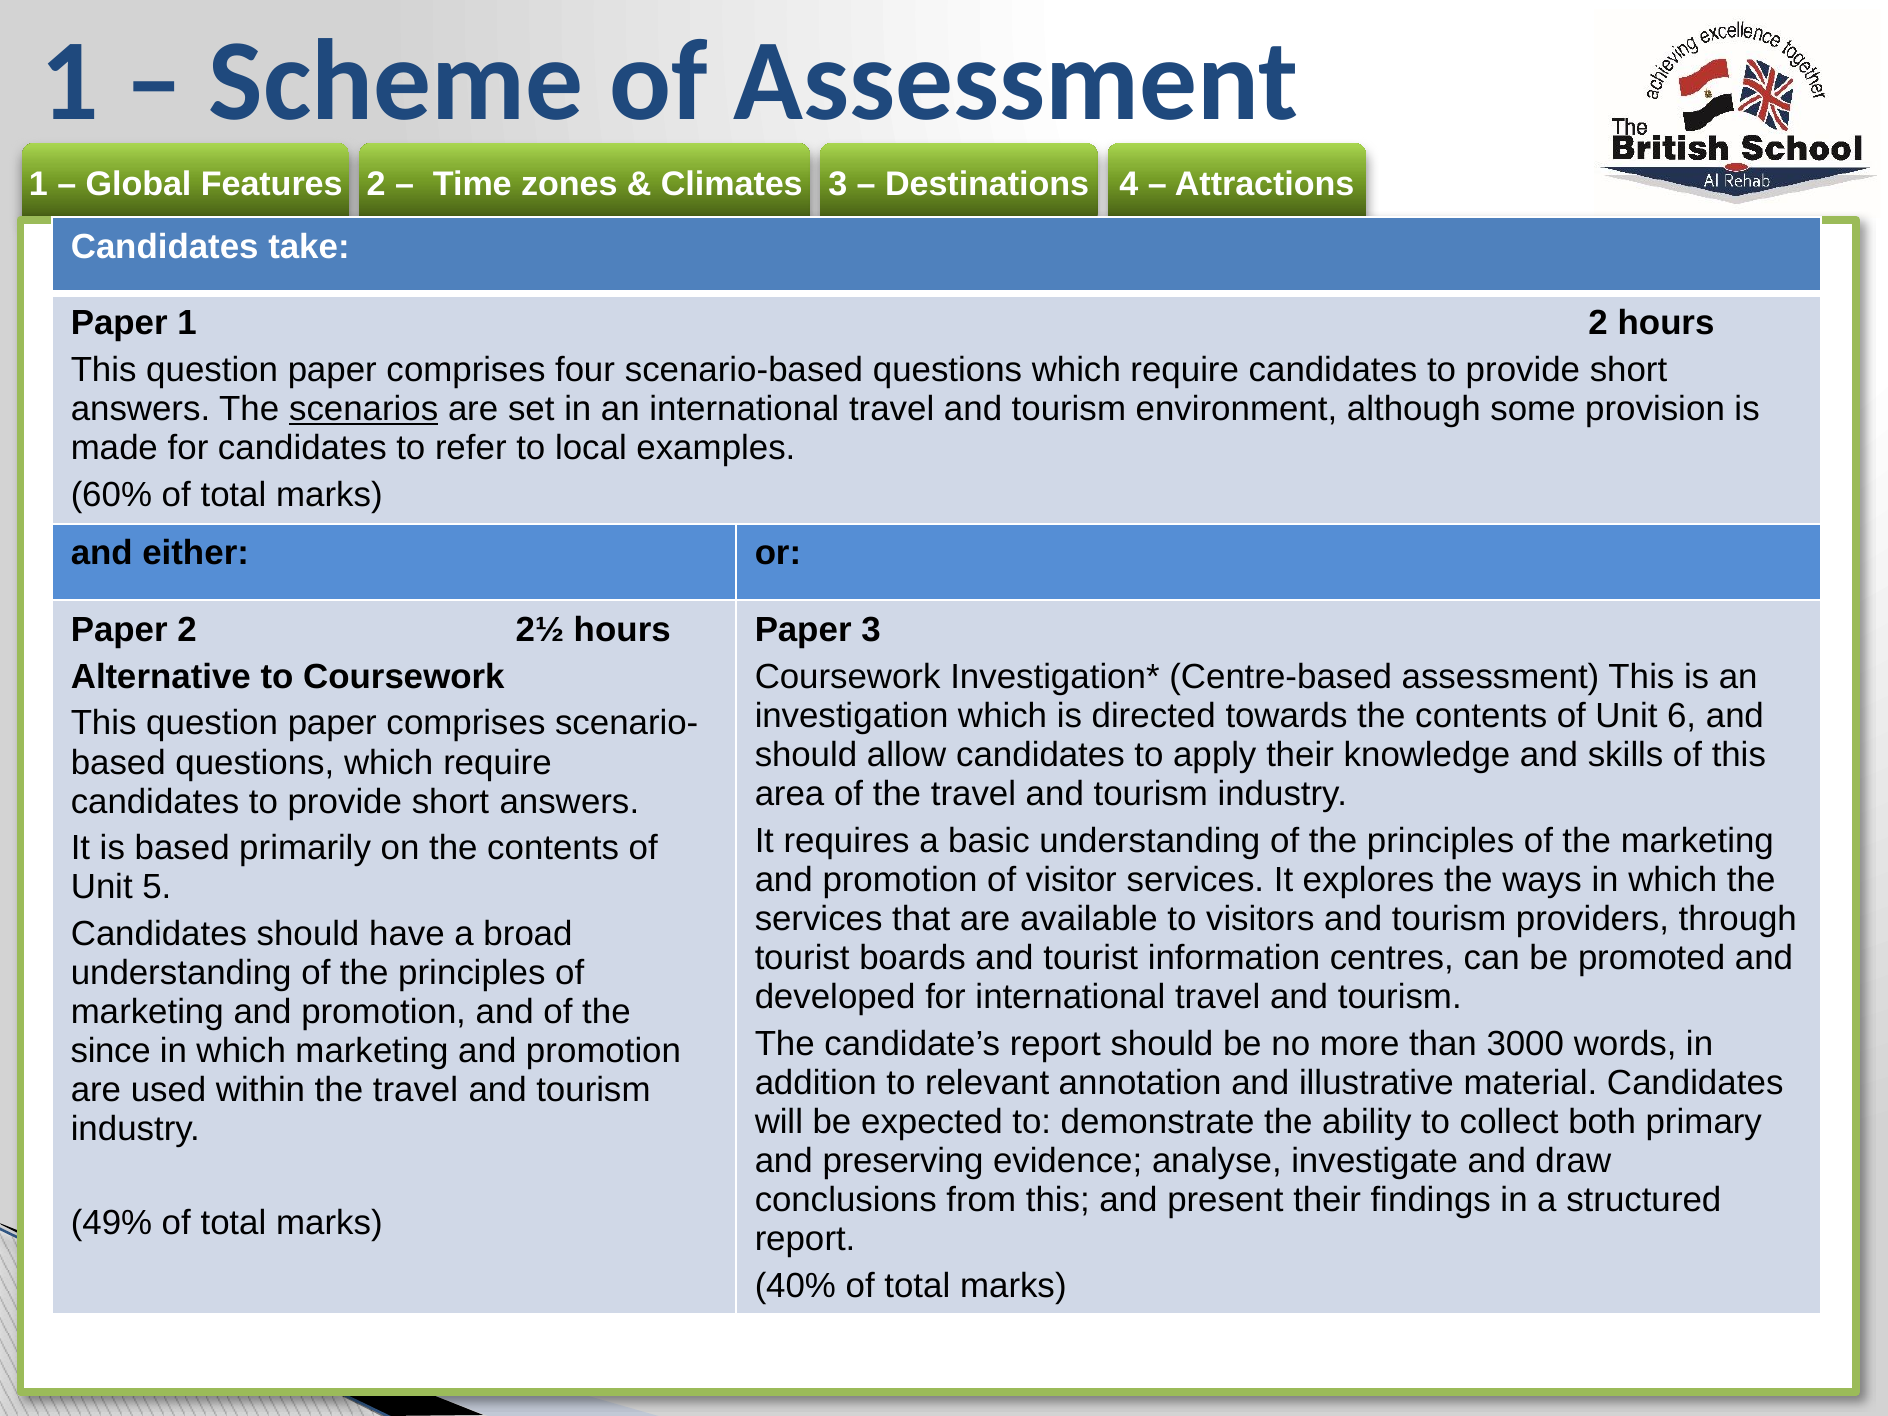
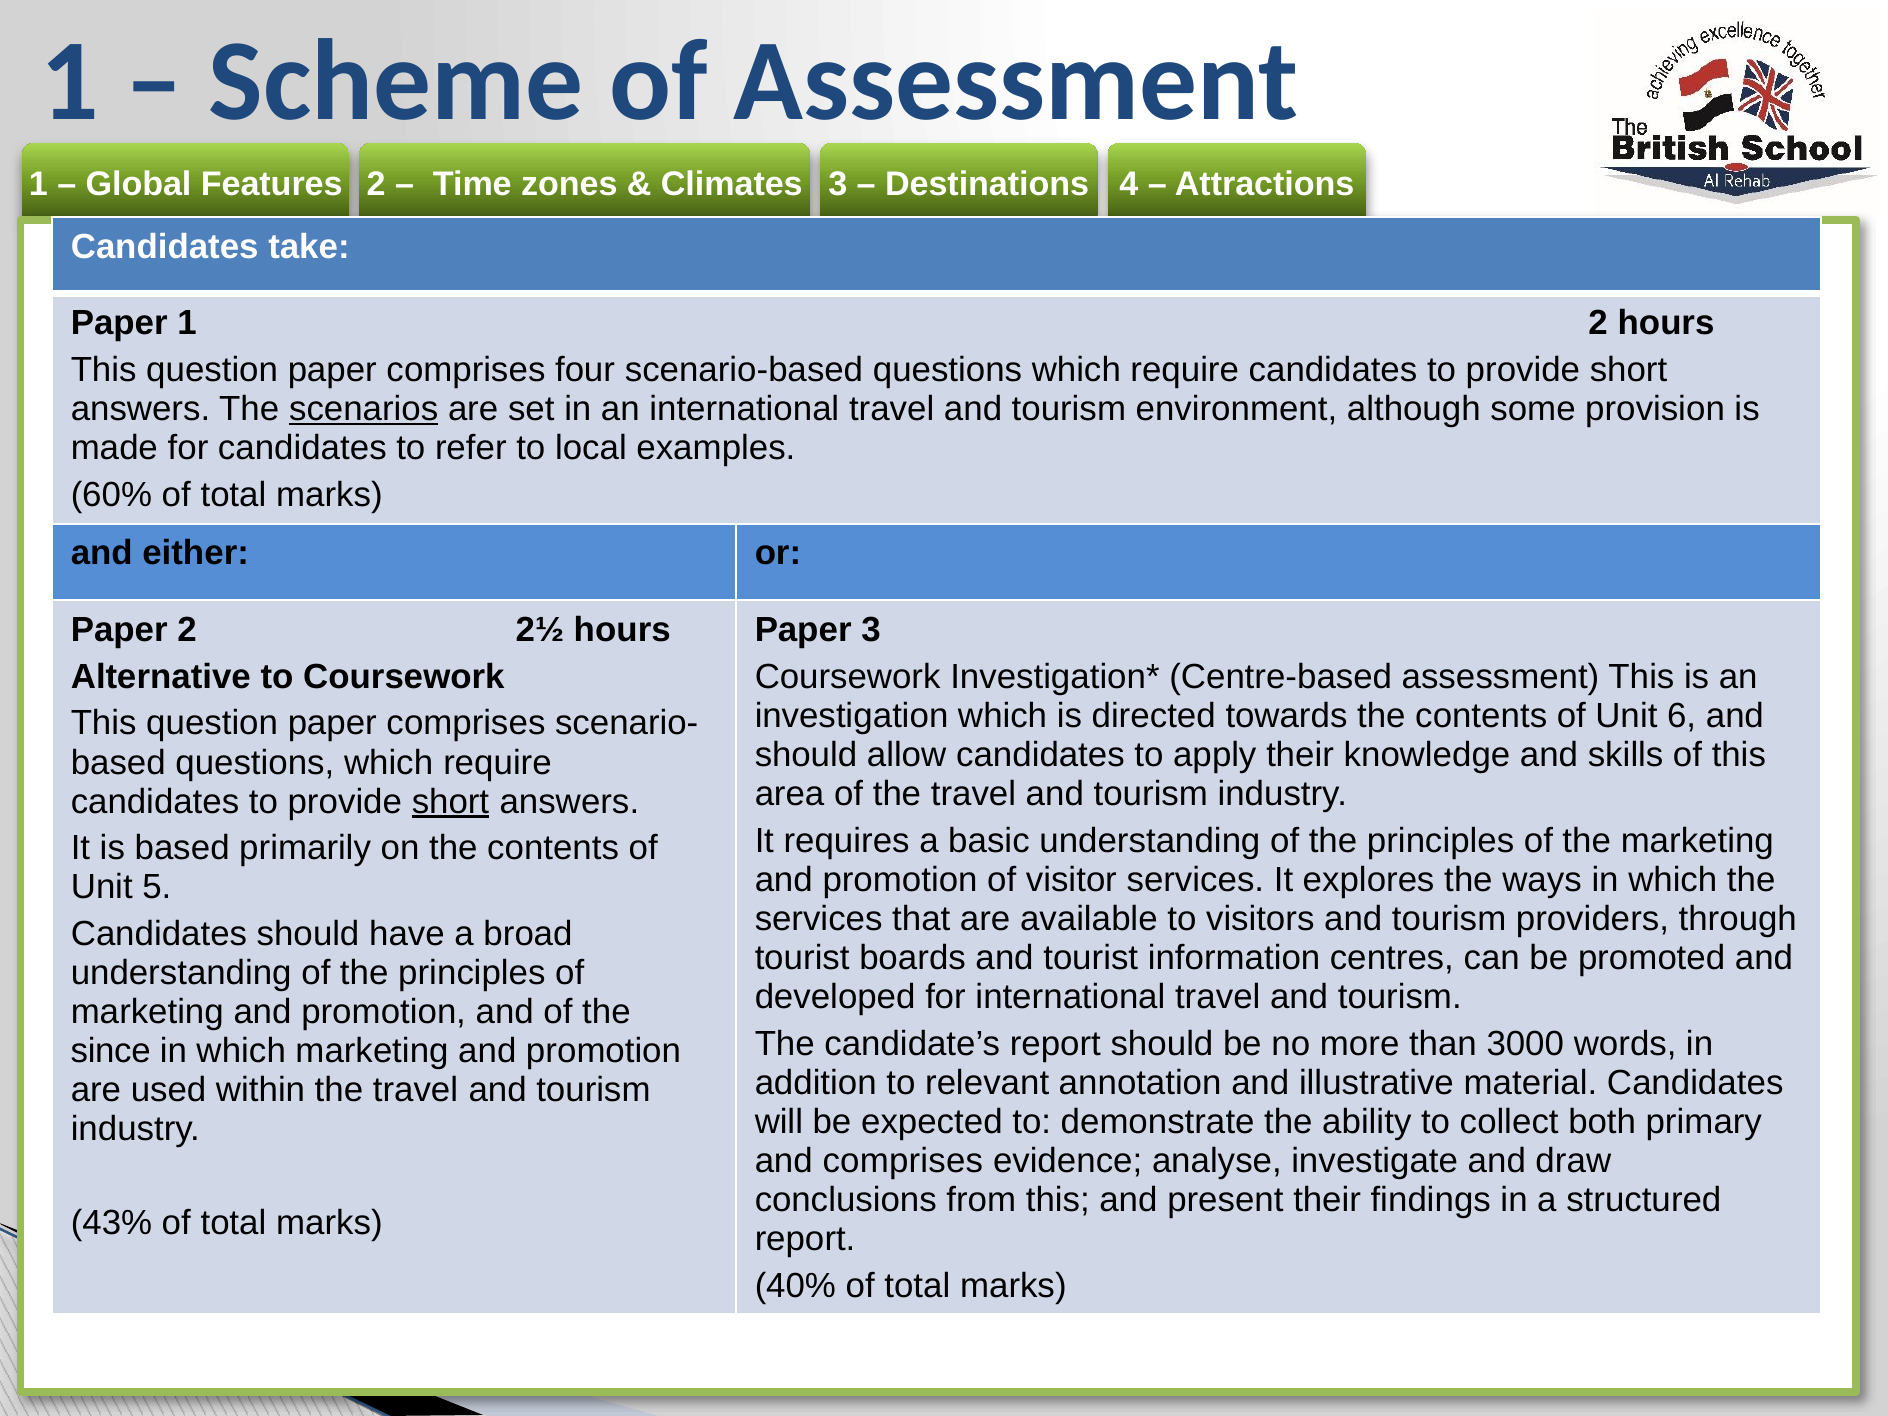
short underline: none -> present (450, 802)
and preserving: preserving -> comprises (903, 1161)
49%: 49% -> 43% (111, 1223)
